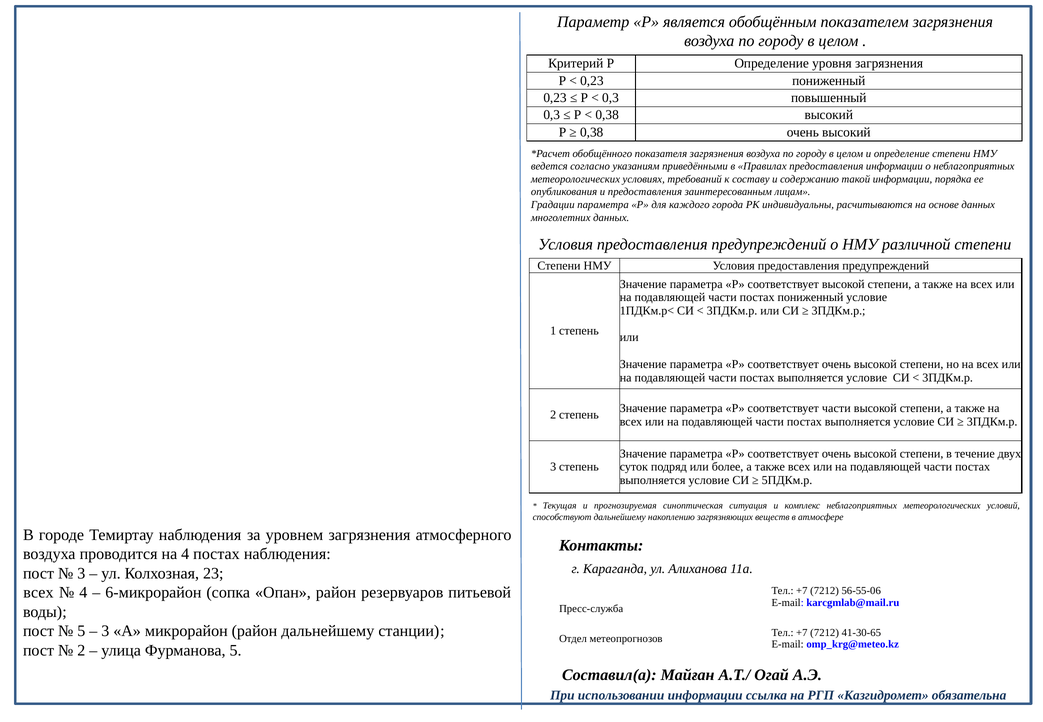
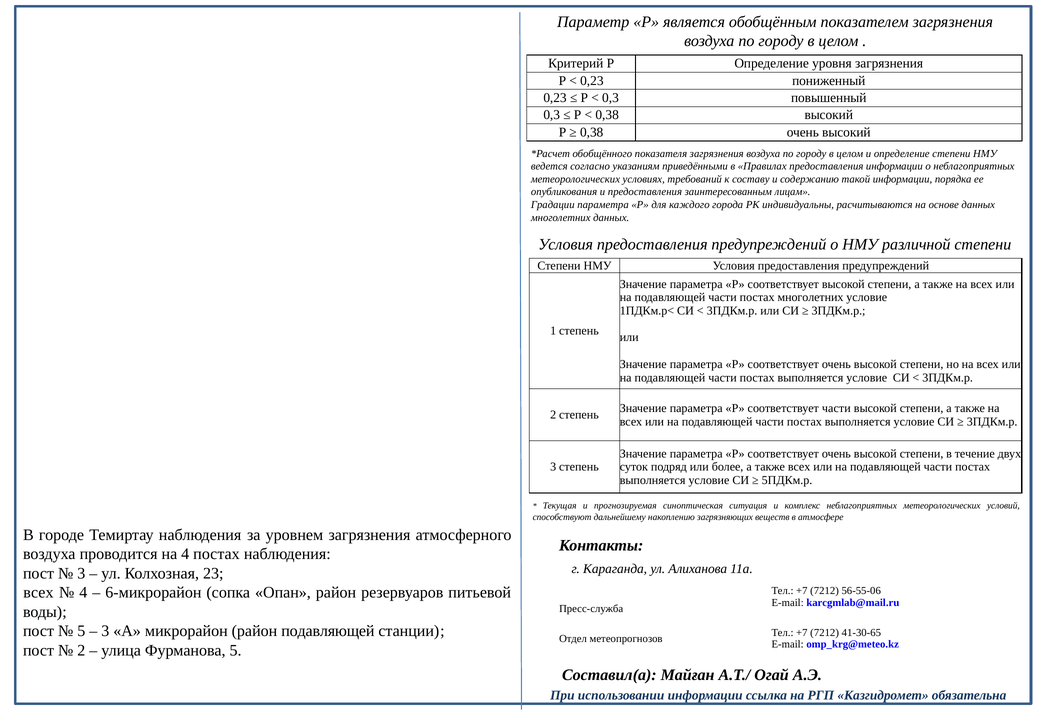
постах пониженный: пониженный -> многолетних (811, 298)
район дальнейшему: дальнейшему -> подавляющей (328, 631)
